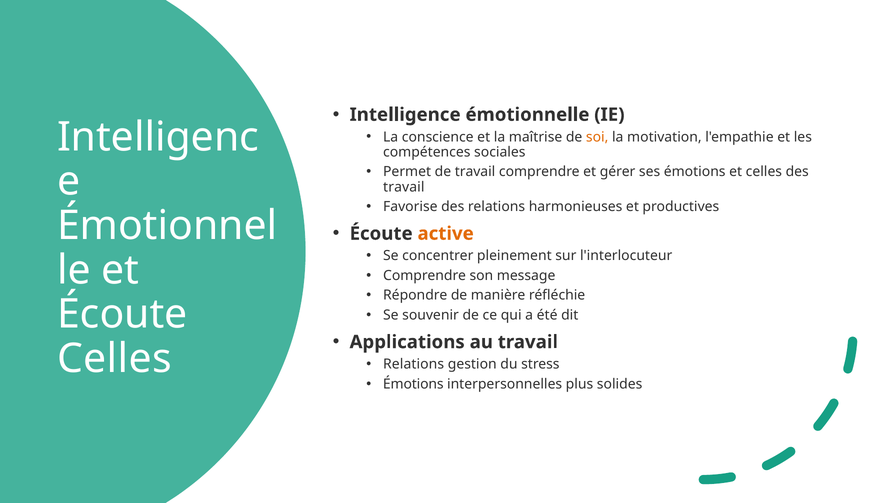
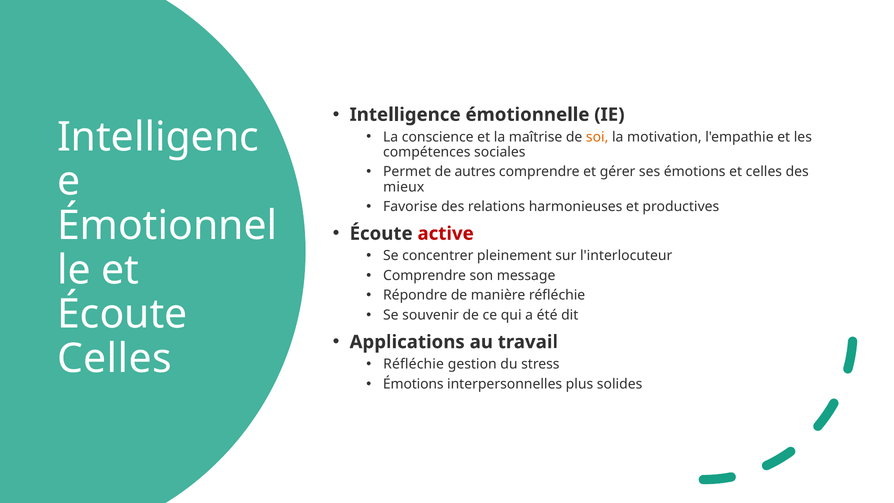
de travail: travail -> autres (475, 172)
travail: travail -> mieux (404, 187)
active colour: orange -> red (446, 234)
Relations: Relations -> Réfléchie (414, 364)
